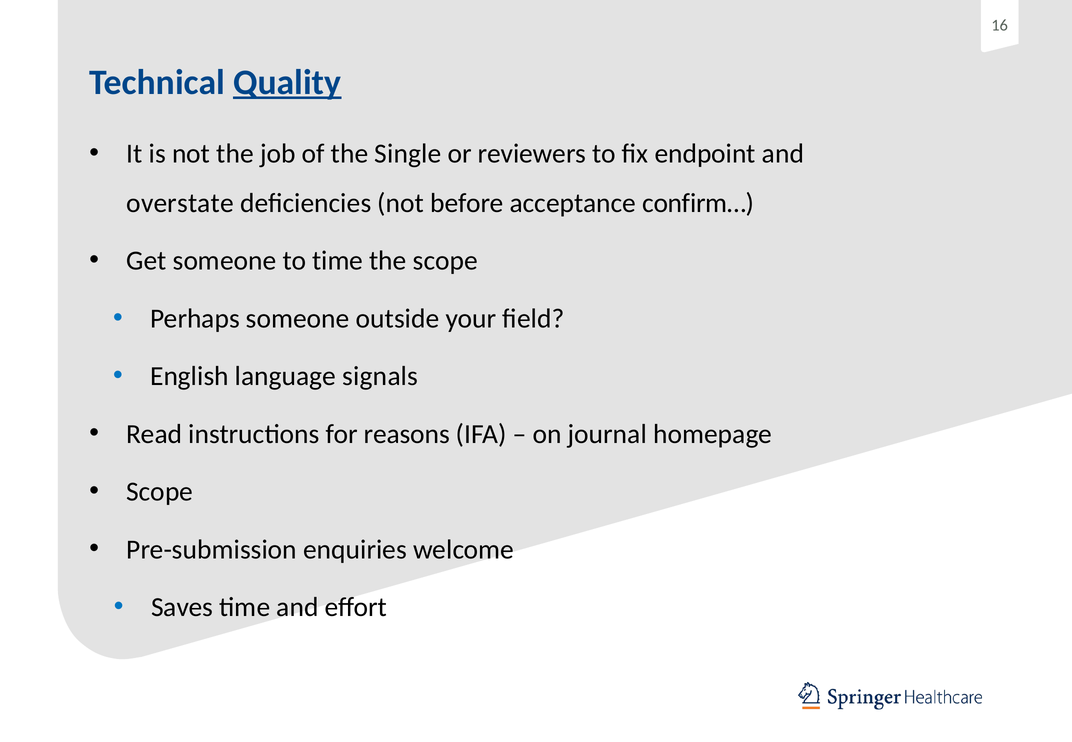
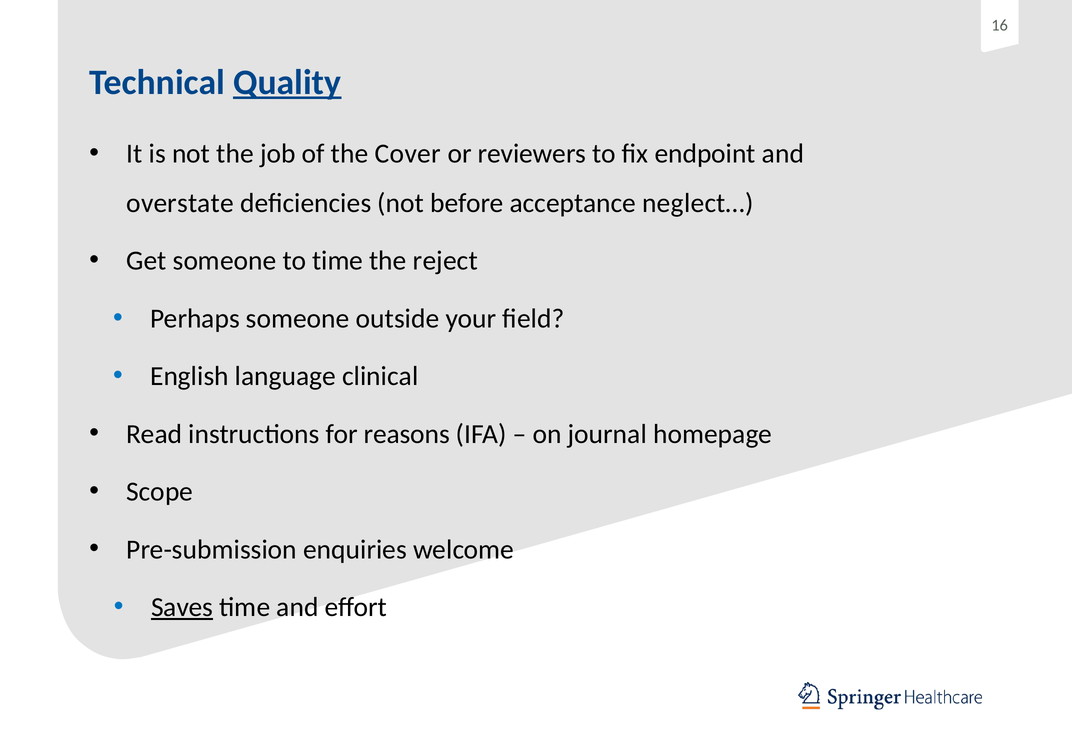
Single: Single -> Cover (408, 154)
confirm…: confirm… -> neglect… (698, 203)
the scope: scope -> reject (445, 261)
signals: signals -> clinical (380, 376)
Saves underline: none -> present (182, 607)
